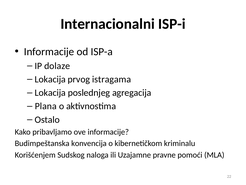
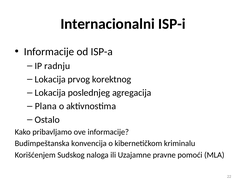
dolaze: dolaze -> radnju (57, 66)
istragama: istragama -> korektnog (112, 79)
